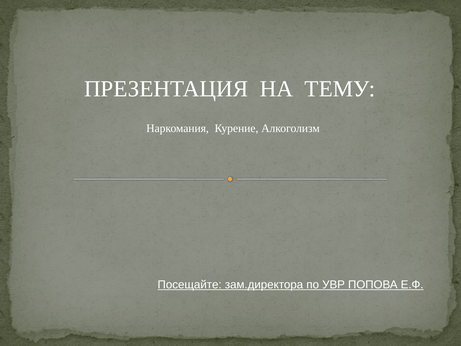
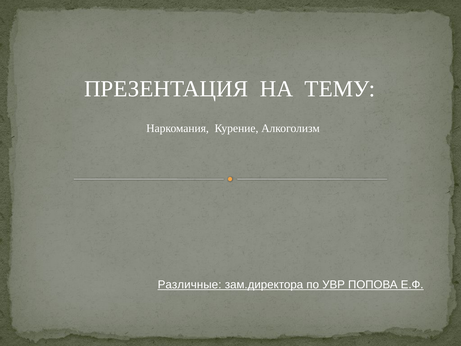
Посещайте: Посещайте -> Различные (190, 285)
